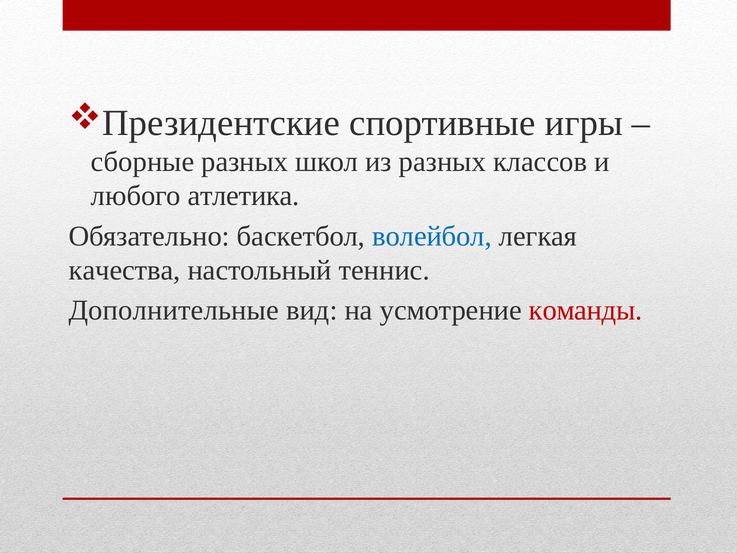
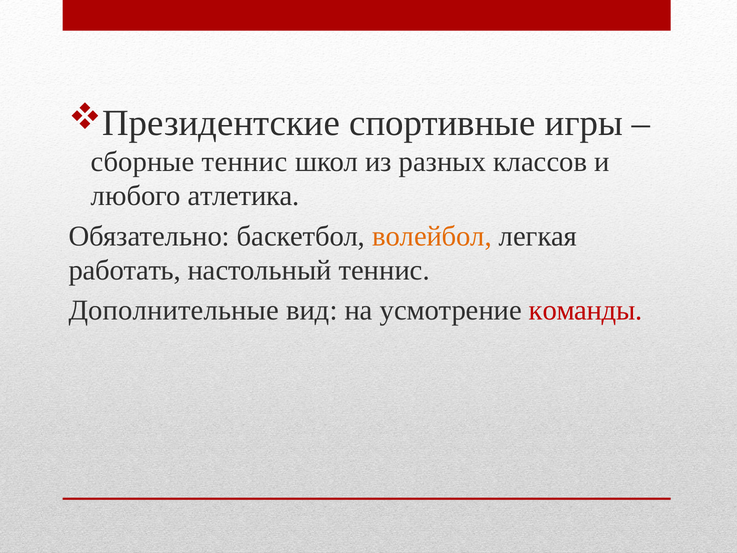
сборные разных: разных -> теннис (245, 162)
волейбол colour: blue -> orange (432, 236)
качества: качества -> работать (125, 270)
